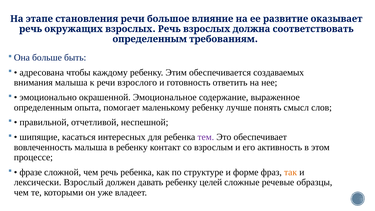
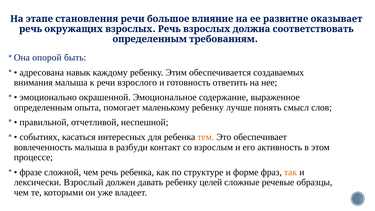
больше: больше -> опорой (47, 58)
чтобы: чтобы -> навык (78, 72)
шипящие: шипящие -> событиях (40, 137)
тем colour: purple -> orange (206, 137)
в ребенку: ребенку -> разбуди (132, 147)
